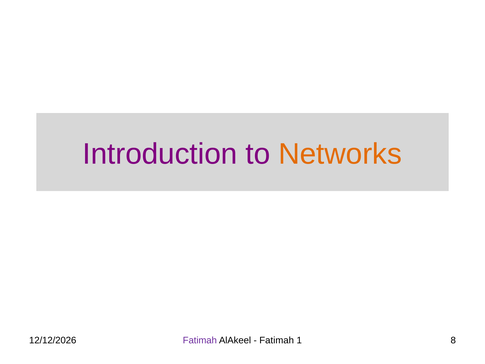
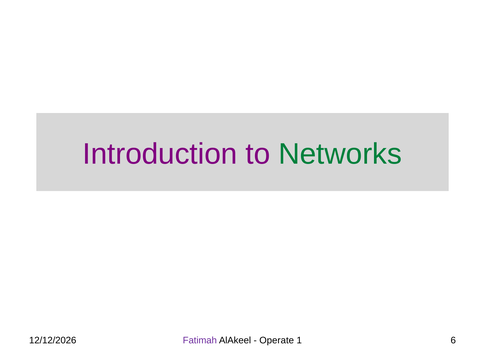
Networks colour: orange -> green (340, 154)
Fatimah: Fatimah -> Operate (277, 340)
8: 8 -> 6 (453, 340)
